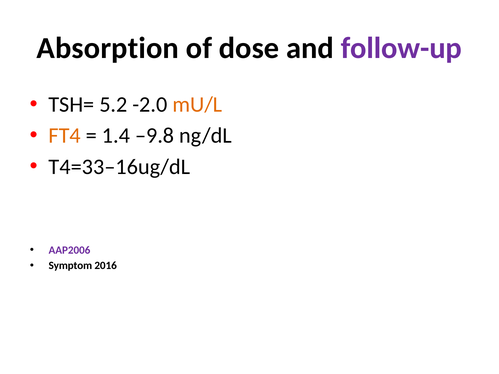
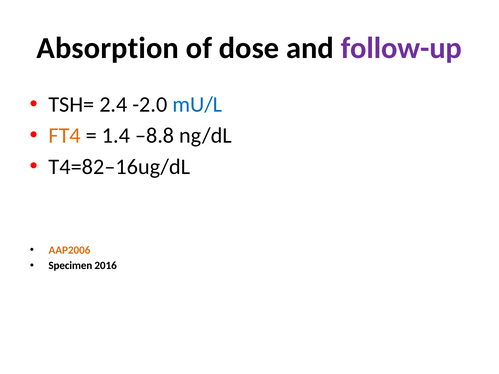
5.2: 5.2 -> 2.4 (113, 105)
mU/L colour: orange -> blue (197, 105)
–9.8: –9.8 -> –8.8 (155, 136)
T4=33–16ug/dL: T4=33–16ug/dL -> T4=82–16ug/dL (119, 167)
AAP2006 colour: purple -> orange (69, 250)
Symptom: Symptom -> Specimen (70, 266)
